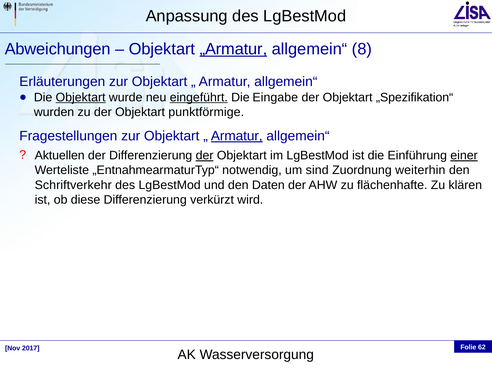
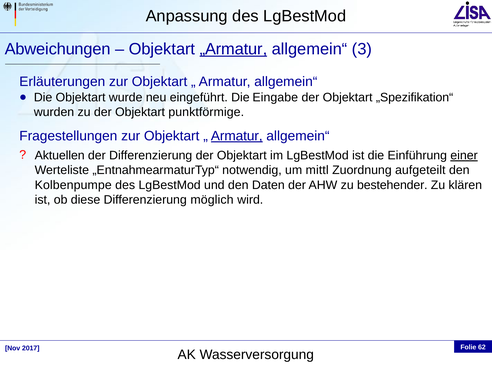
8: 8 -> 3 (362, 49)
Objektart underline: present -> none (81, 97)
eingeführt underline: present -> none (199, 97)
der underline: present -> none (205, 156)
sind: sind -> mittl (317, 170)
weiterhin: weiterhin -> aufgeteilt (420, 170)
Schriftverkehr: Schriftverkehr -> Kolbenpumpe (73, 185)
flächenhafte: flächenhafte -> bestehender (392, 185)
verkürzt: verkürzt -> möglich (212, 200)
